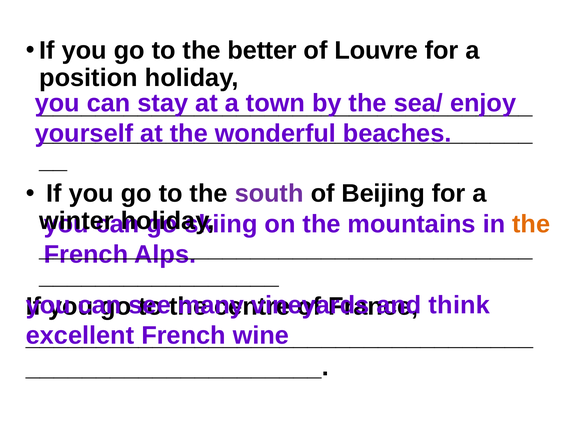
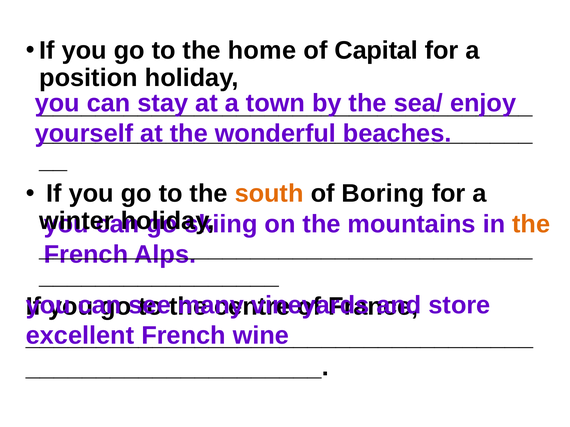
better: better -> home (262, 51)
Louvre: Louvre -> Capital (376, 51)
south colour: purple -> orange (269, 194)
Beijing: Beijing -> Boring (383, 194)
think: think -> store (459, 305)
